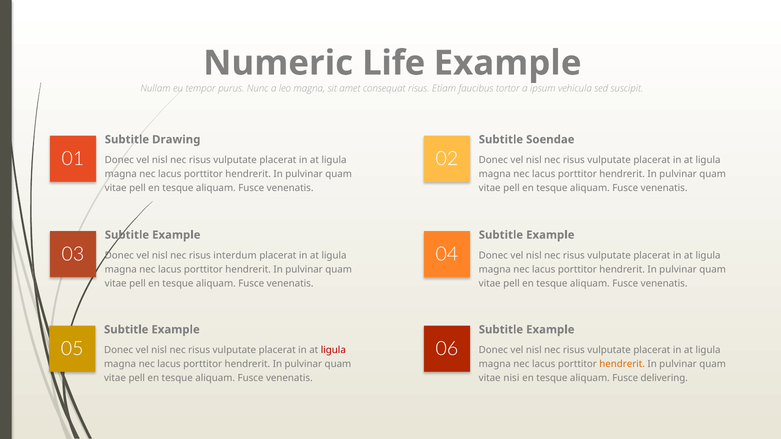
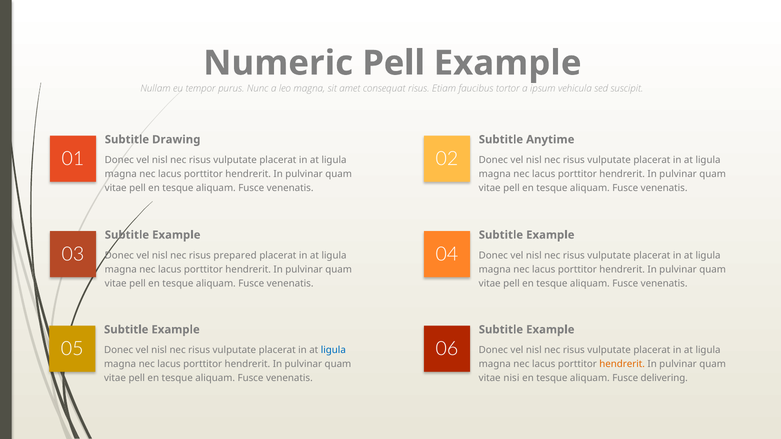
Numeric Life: Life -> Pell (394, 63)
Soendae: Soendae -> Anytime (550, 140)
interdum: interdum -> prepared (235, 256)
ligula colour: red -> blue (333, 350)
